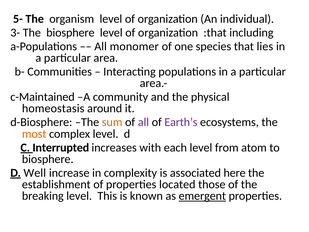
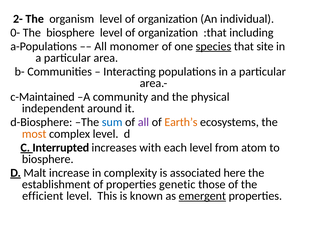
5-: 5- -> 2- (18, 19)
3-: 3- -> 0- (15, 33)
species underline: none -> present (213, 46)
lies: lies -> site (265, 46)
homeostasis: homeostasis -> independent (53, 108)
sum colour: orange -> blue (112, 122)
Earth’s colour: purple -> orange (181, 122)
Well: Well -> Malt (35, 173)
located: located -> genetic (177, 184)
breaking: breaking -> efficient (43, 196)
